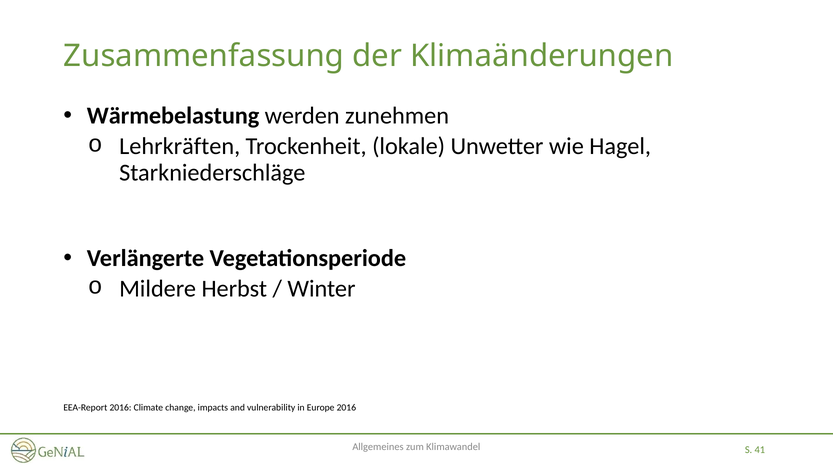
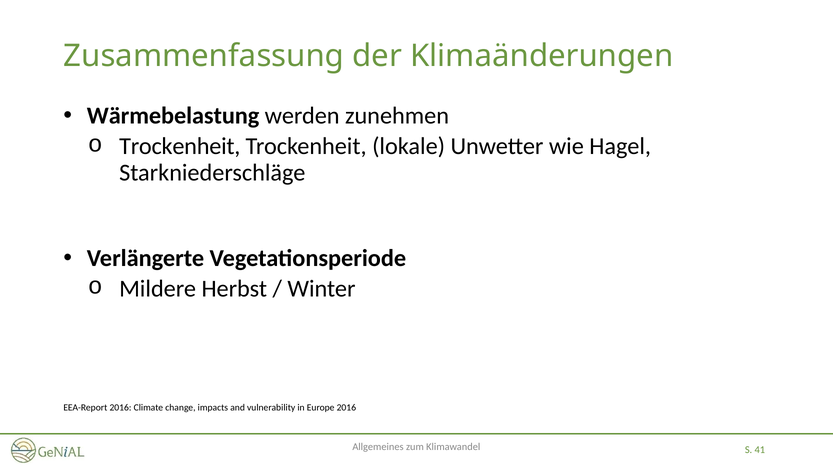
Lehrkräften: Lehrkräften -> Trockenheit (180, 147)
